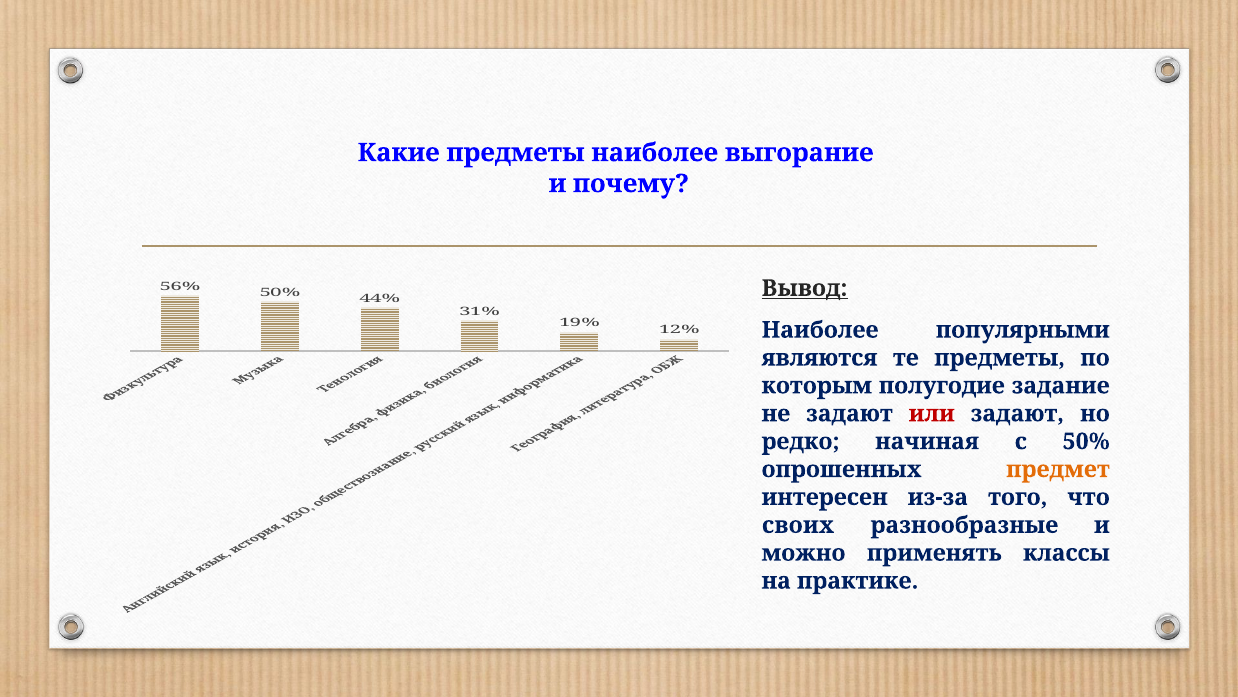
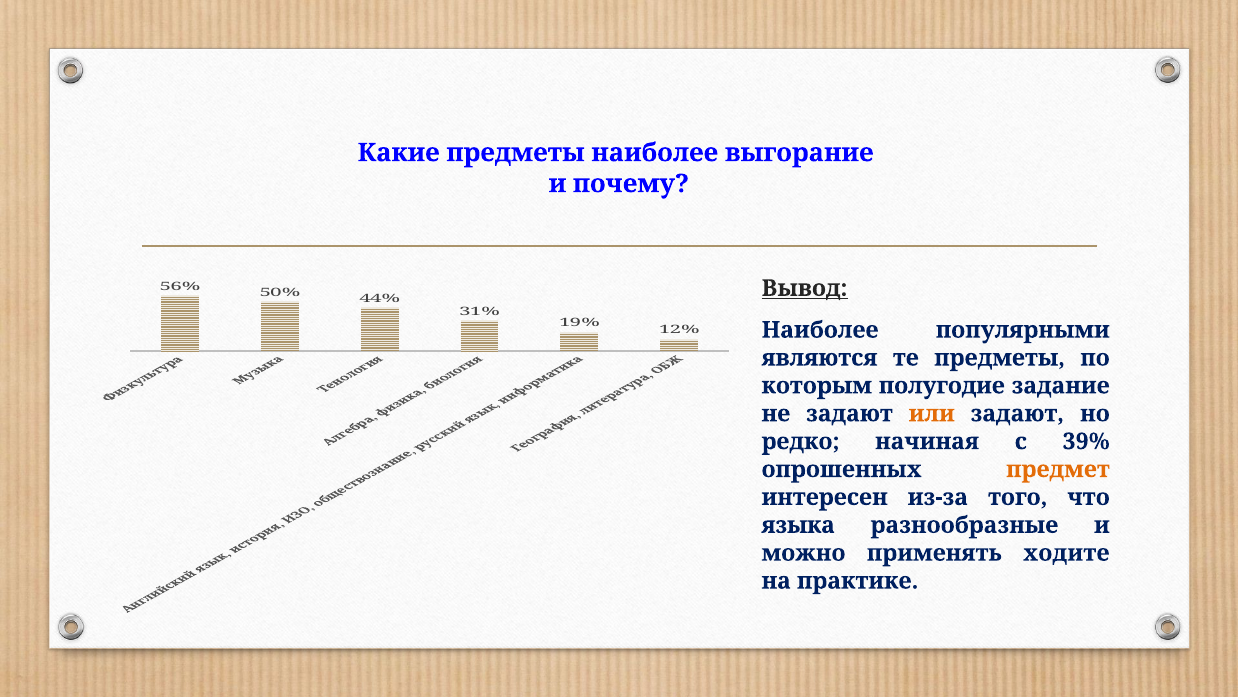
или colour: red -> orange (932, 413)
с 50%: 50% -> 39% (1086, 441)
своих: своих -> языка (798, 525)
классы: классы -> ходите (1066, 553)
